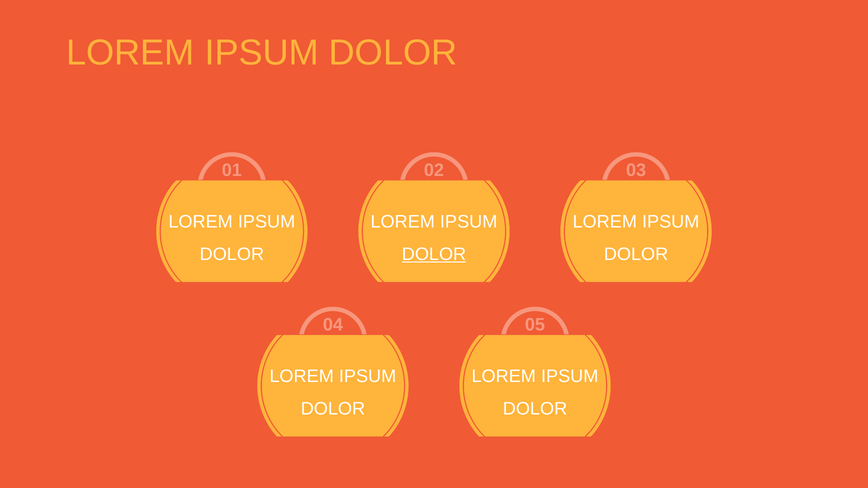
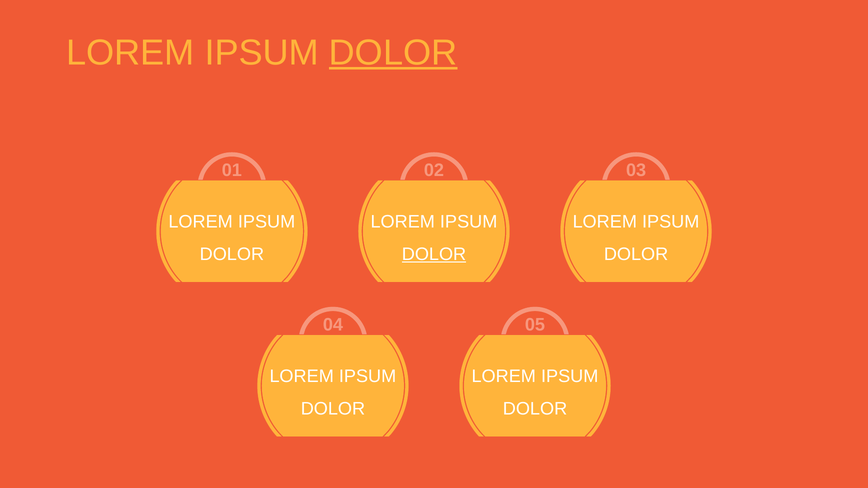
DOLOR underline: none -> present (393, 53)
